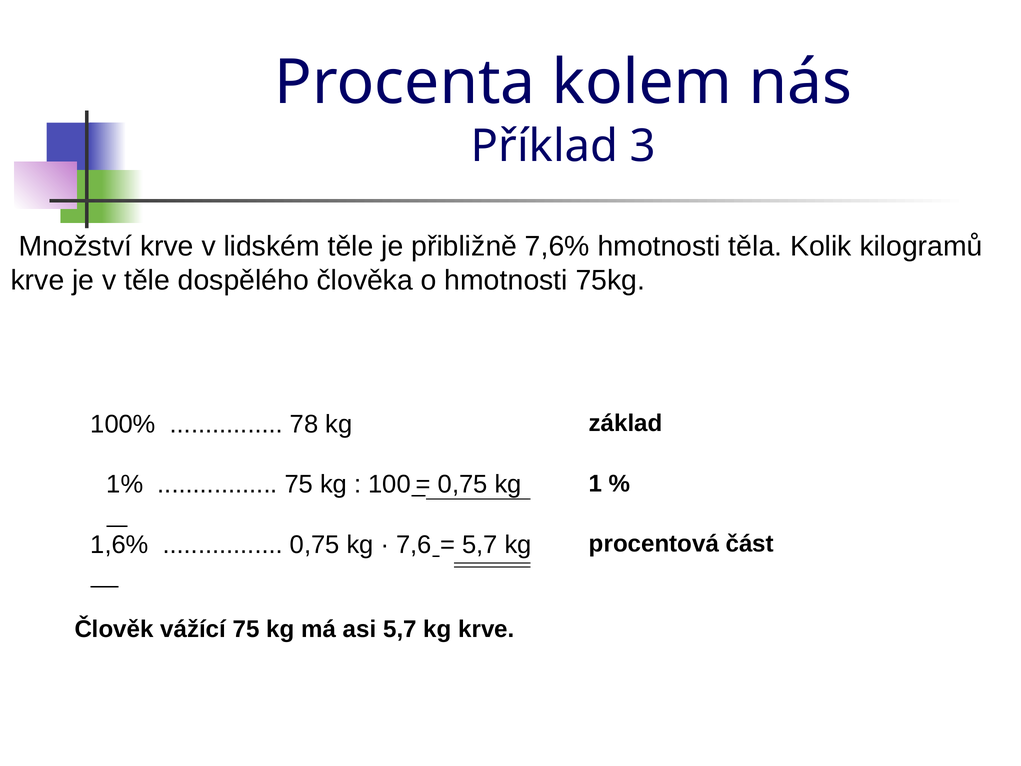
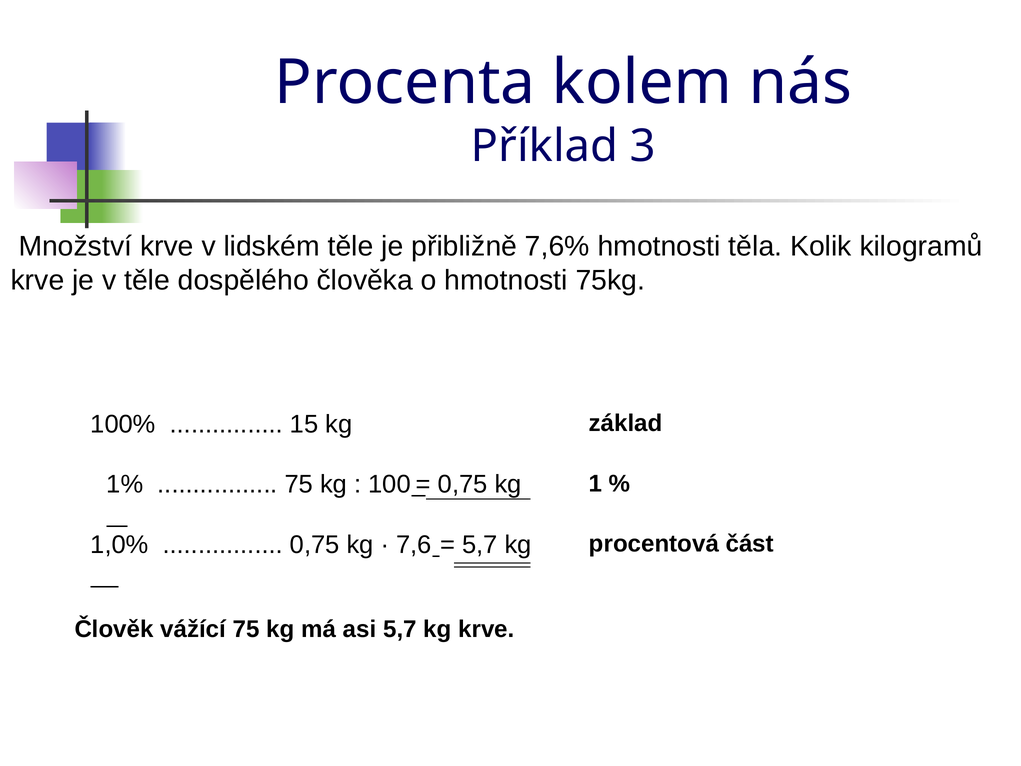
78: 78 -> 15 (304, 424)
1,6%: 1,6% -> 1,0% (119, 545)
